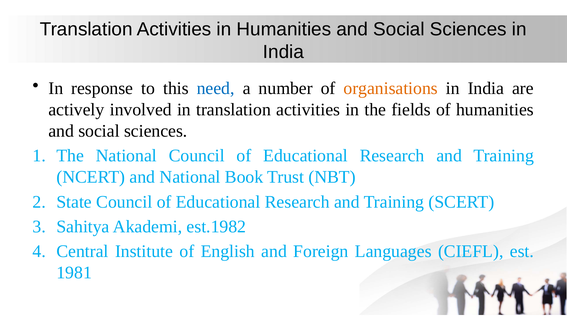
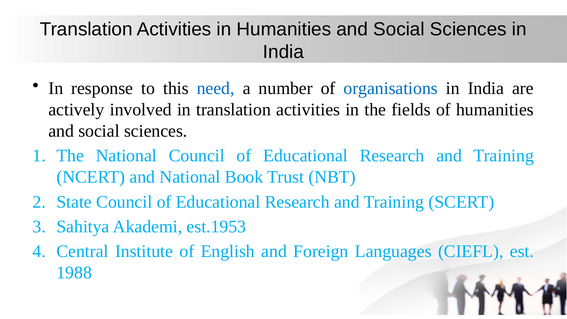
organisations colour: orange -> blue (391, 88)
est.1982: est.1982 -> est.1953 (216, 227)
1981: 1981 -> 1988 (74, 273)
